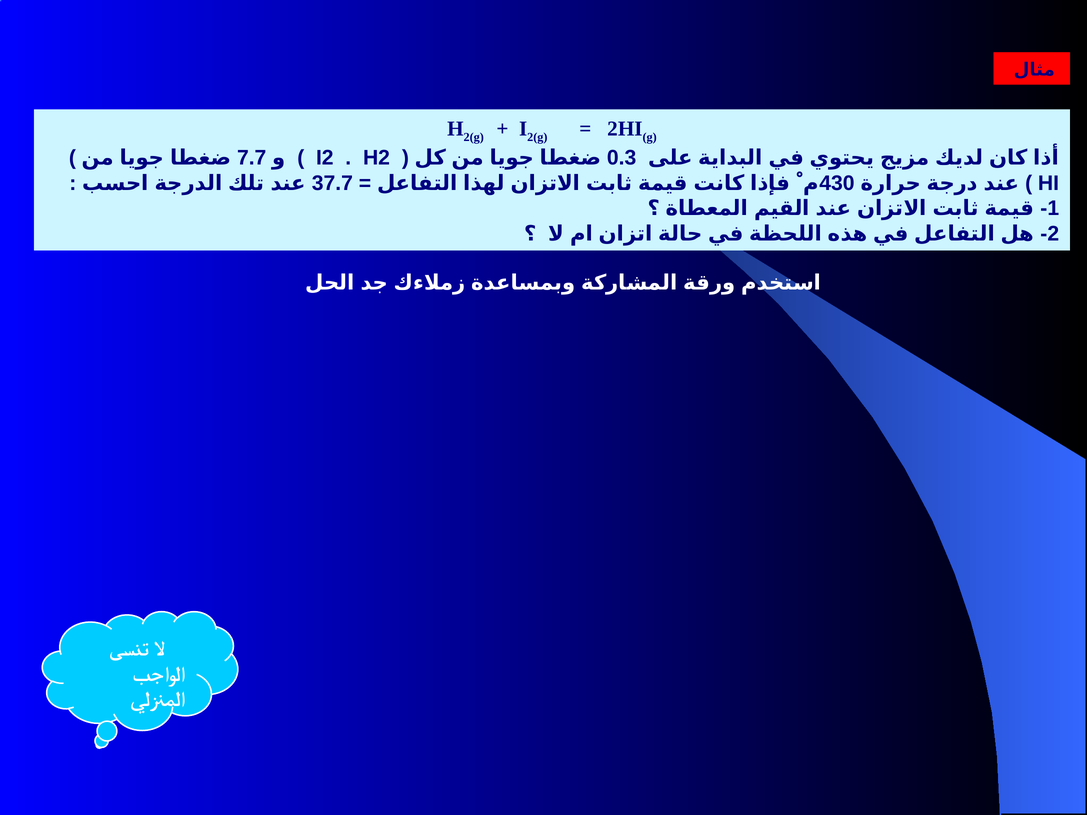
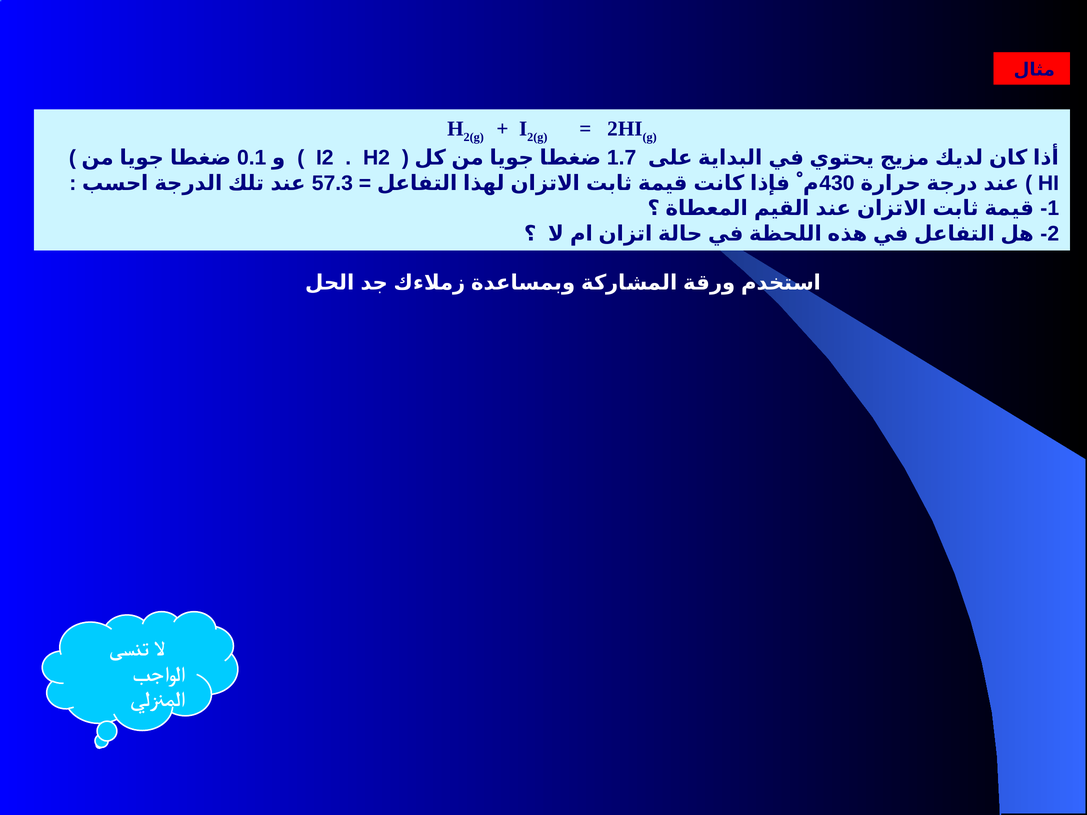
7.7: 7.7 -> 0.1 (252, 158)
0.3: 0.3 -> 1.7 (622, 158)
37.7: 37.7 -> 57.3 (332, 183)
